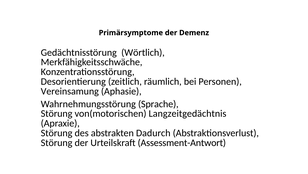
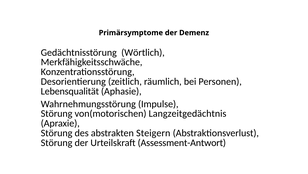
Vereinsamung: Vereinsamung -> Lebensqualität (70, 91)
Sprache: Sprache -> Impulse (158, 104)
Dadurch: Dadurch -> Steigern (153, 133)
